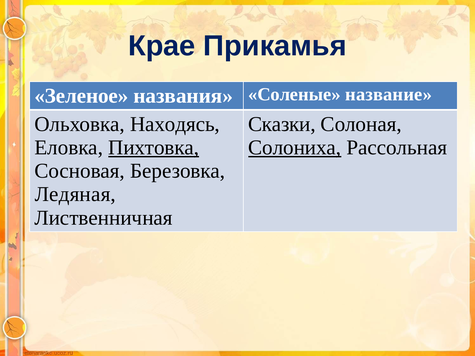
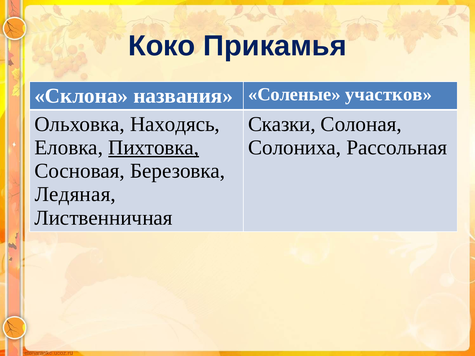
Крае: Крае -> Коко (162, 46)
Зеленое: Зеленое -> Склона (81, 96)
название: название -> участков (389, 94)
Солониха underline: present -> none (295, 148)
